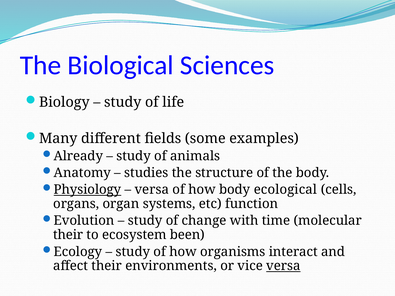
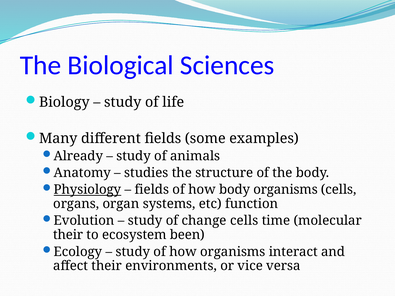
versa: versa -> fields (152, 190)
body ecological: ecological -> organisms (286, 190)
change with: with -> cells (244, 221)
versa underline: present -> none (283, 266)
